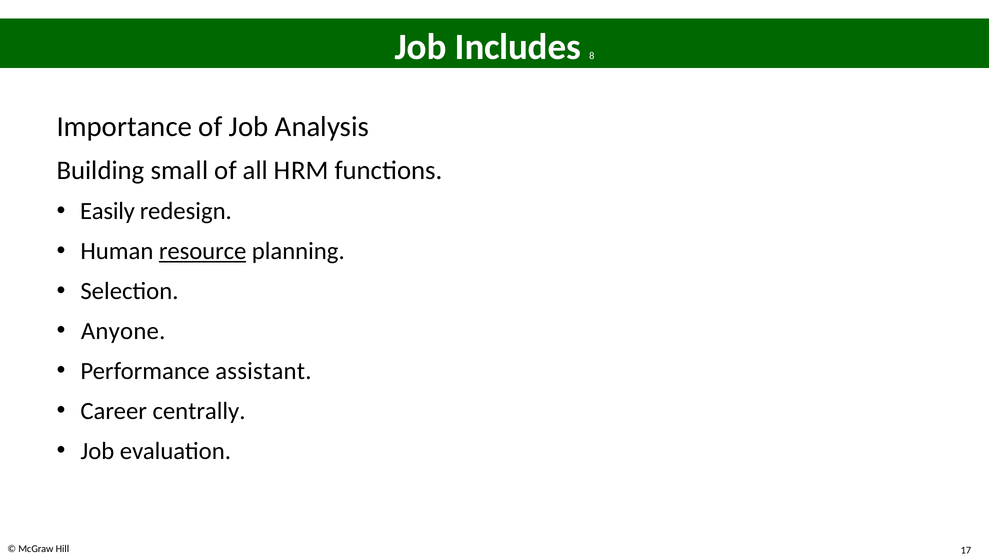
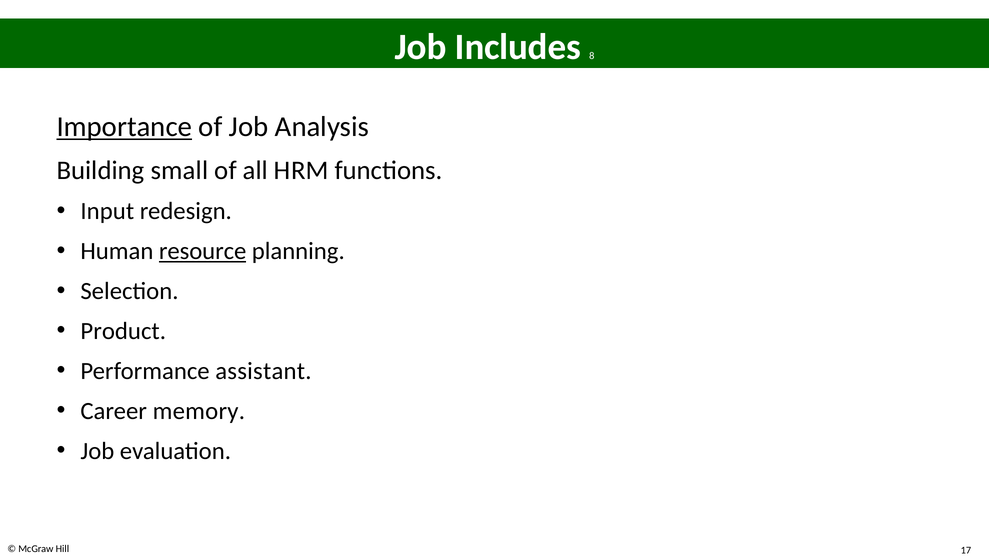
Importance underline: none -> present (124, 127)
Easily: Easily -> Input (107, 211)
Anyone: Anyone -> Product (123, 331)
centrally: centrally -> memory (199, 411)
